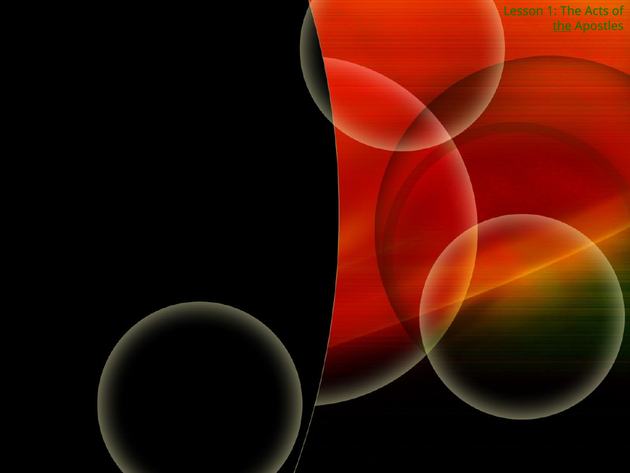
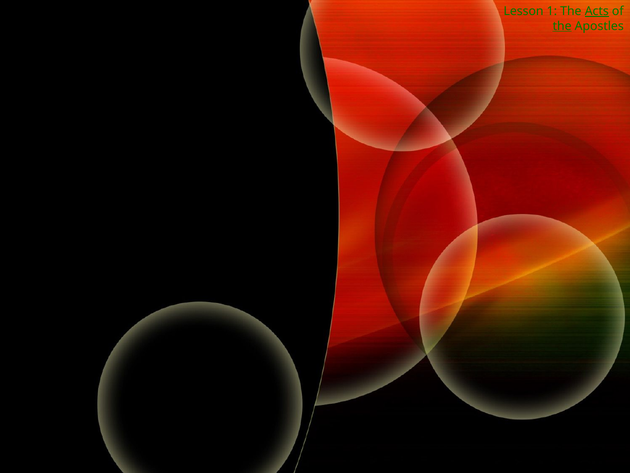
Acts underline: none -> present (597, 11)
